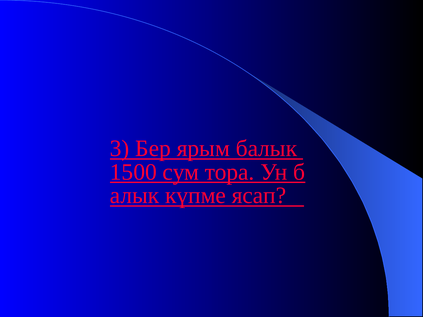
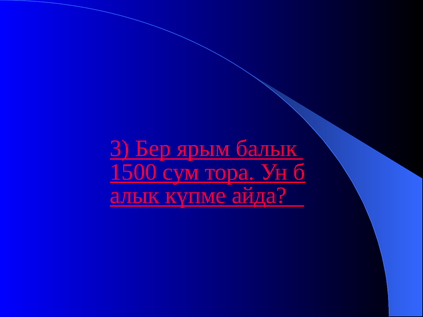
ясап: ясап -> айда (259, 196)
